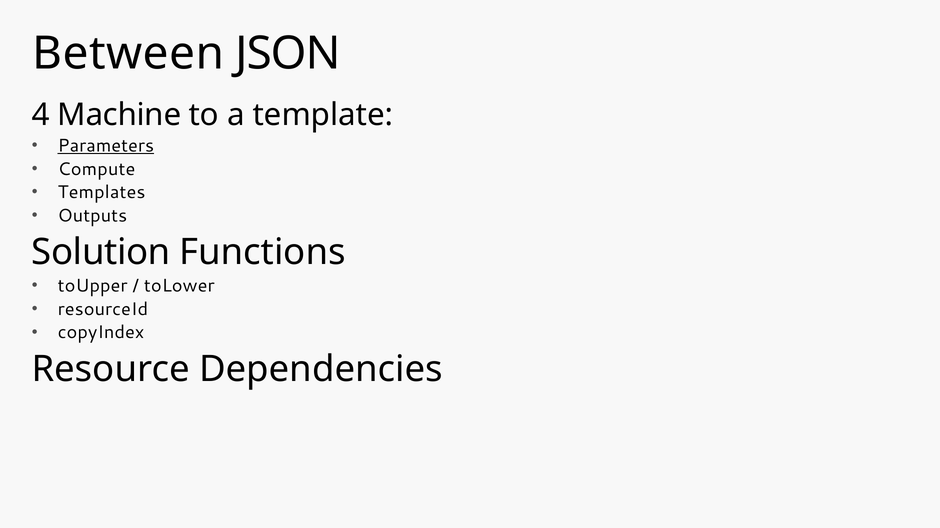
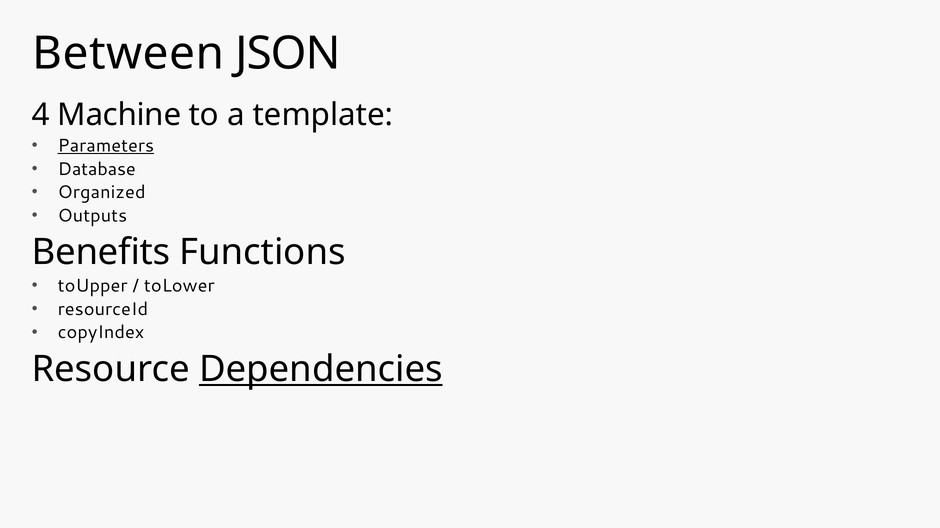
Compute: Compute -> Database (97, 169)
Templates: Templates -> Organized (102, 193)
Solution: Solution -> Benefits (101, 253)
Dependencies underline: none -> present (321, 370)
